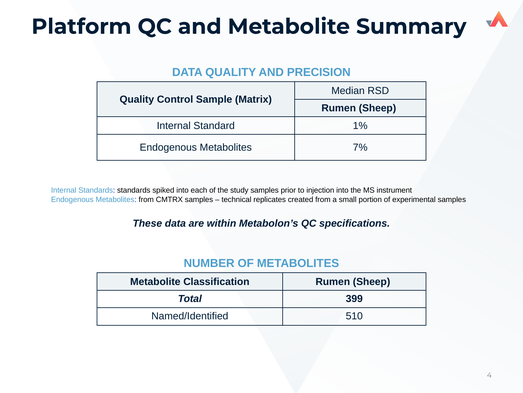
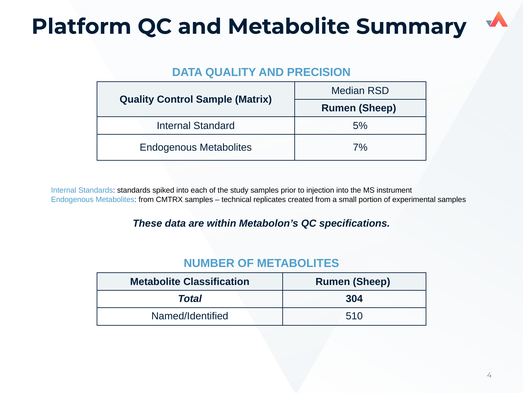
1%: 1% -> 5% (360, 125)
399: 399 -> 304 (354, 298)
